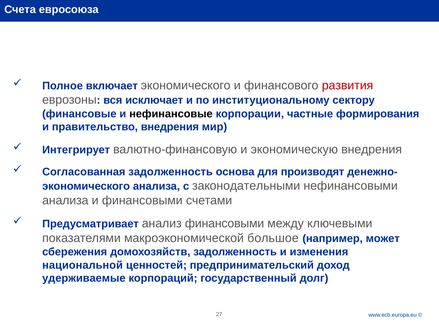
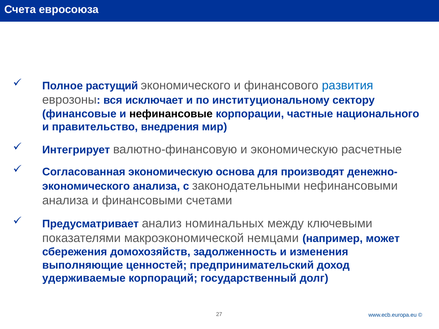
включает: включает -> растущий (112, 86)
развития colour: red -> blue (348, 85)
формирования: формирования -> национального (378, 114)
экономическую внедрения: внедрения -> расчетные (372, 150)
Согласованная задолженность: задолженность -> экономическую (171, 172)
анализ финансовыми: финансовыми -> номинальных (224, 224)
большое: большое -> немцами (273, 238)
национальной: национальной -> выполняющие (83, 265)
